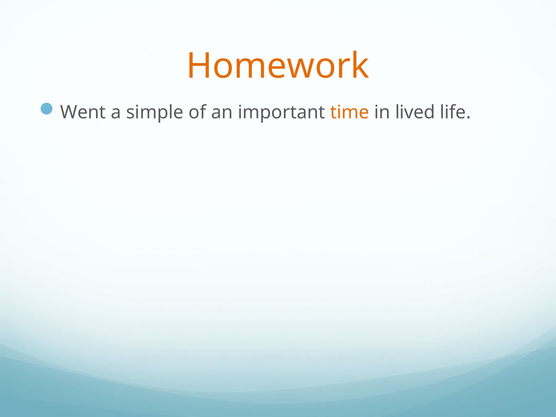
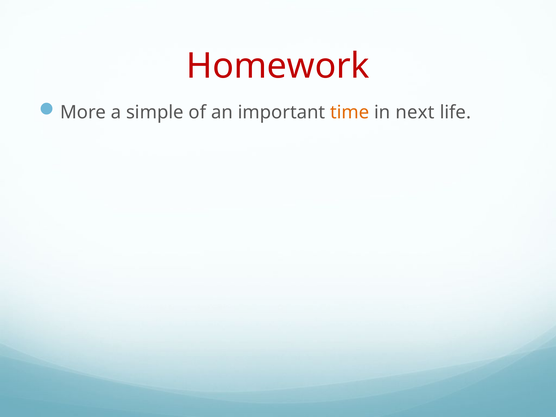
Homework colour: orange -> red (278, 66)
Went: Went -> More (83, 113)
lived: lived -> next (415, 113)
